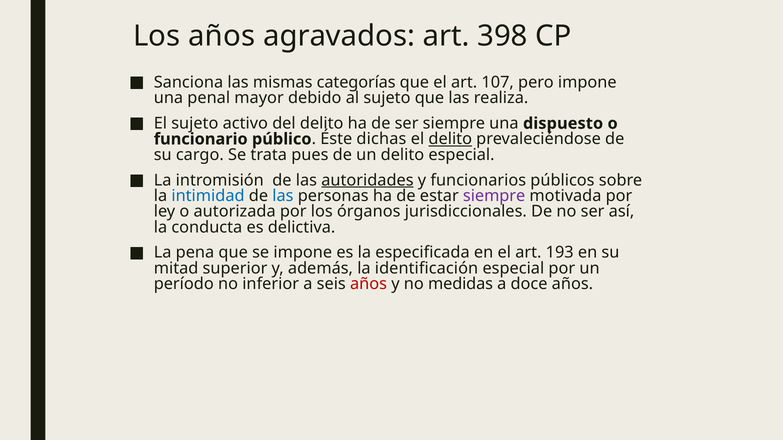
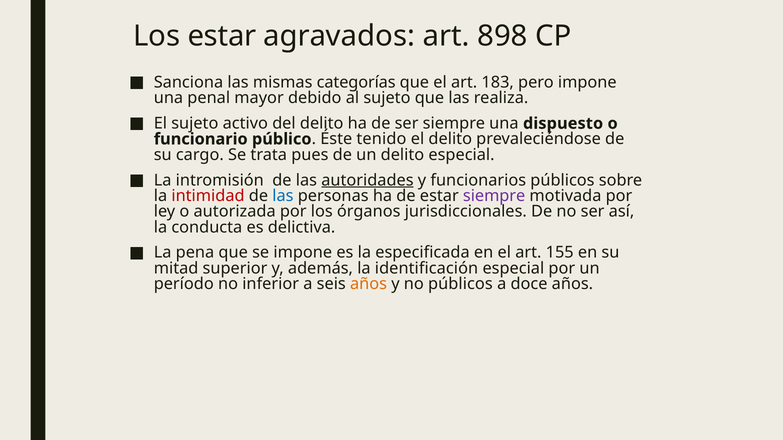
Los años: años -> estar (222, 36)
398: 398 -> 898 (503, 36)
107: 107 -> 183 (498, 82)
dichas: dichas -> tenido (381, 139)
delito underline: present -> none (450, 139)
intimidad colour: blue -> red (208, 196)
193: 193 -> 155 (560, 253)
años colour: red -> orange (369, 284)
no medidas: medidas -> públicos (460, 284)
